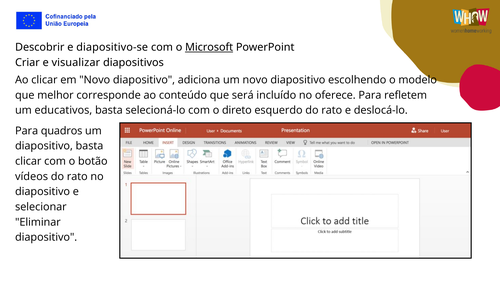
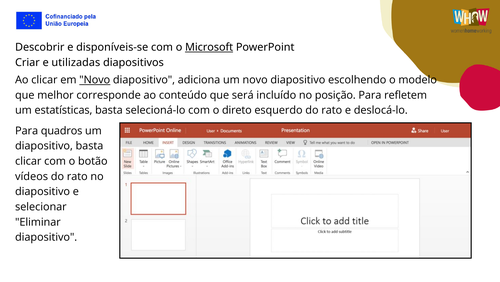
diapositivo-se: diapositivo-se -> disponíveis-se (112, 47)
visualizar: visualizar -> utilizadas (76, 62)
Novo underline: none -> present (95, 80)
oferece: oferece -> posição (335, 95)
educativos: educativos -> estatísticas (63, 110)
